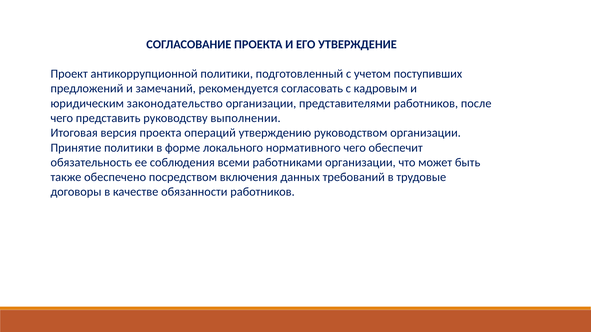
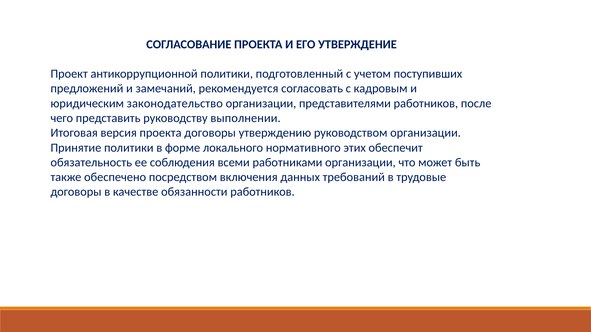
проекта операций: операций -> договоры (210, 133)
нормативного чего: чего -> этих (355, 148)
